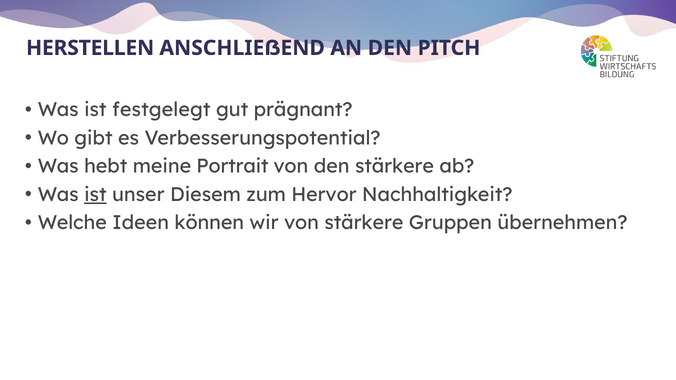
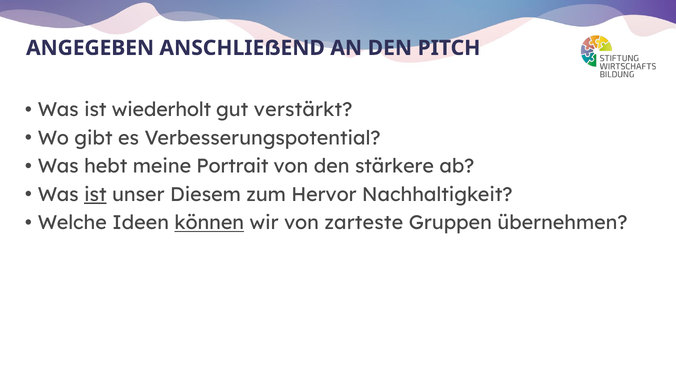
HERSTELLEN: HERSTELLEN -> ANGEGEBEN (90, 48)
festgelegt: festgelegt -> wiederholt (161, 110)
prägnant: prägnant -> verstärkt (303, 110)
können underline: none -> present (209, 223)
von stärkere: stärkere -> zarteste (364, 223)
